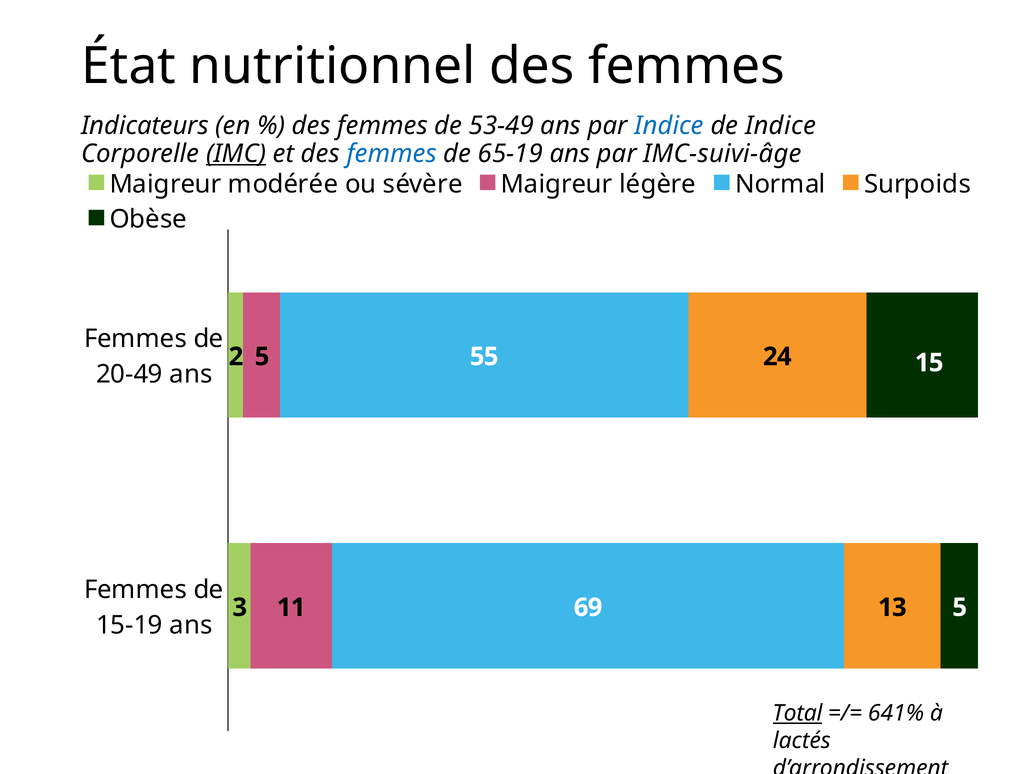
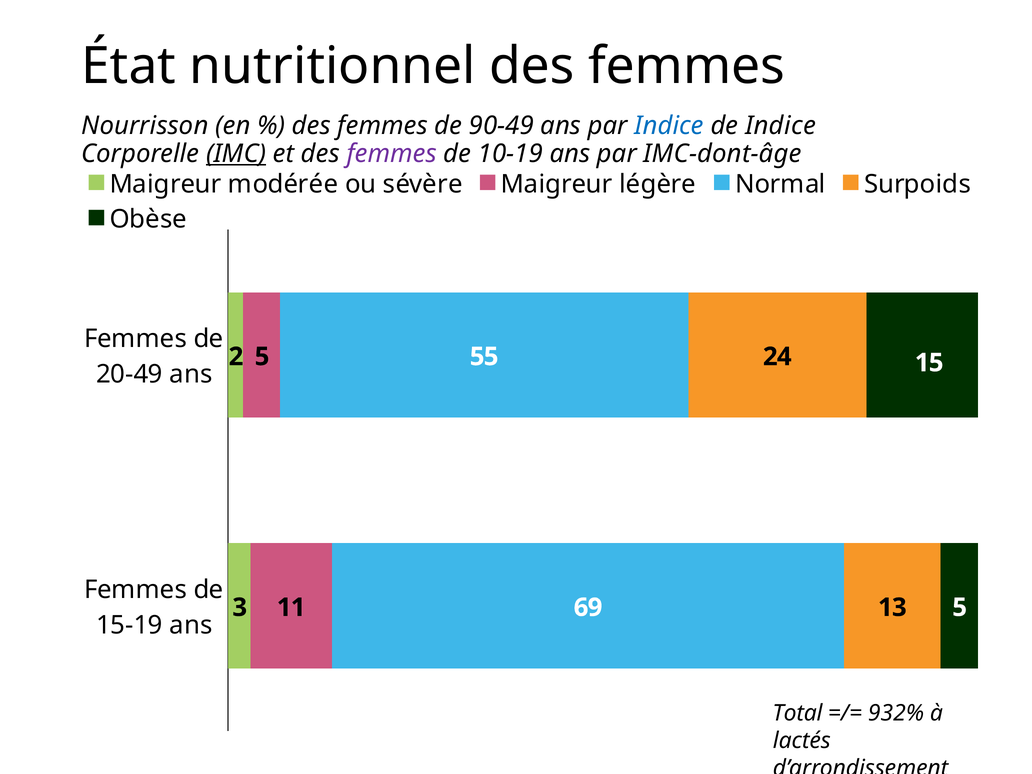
Indicateurs: Indicateurs -> Nourrisson (145, 126)
53-49: 53-49 -> 90-49 (501, 126)
femmes colour: blue -> purple (392, 154)
65-19: 65-19 -> 10-19 (510, 154)
IMC-suivi-âge: IMC-suivi-âge -> IMC-dont-âge (723, 154)
Total underline: present -> none (797, 713)
641%: 641% -> 932% (896, 713)
